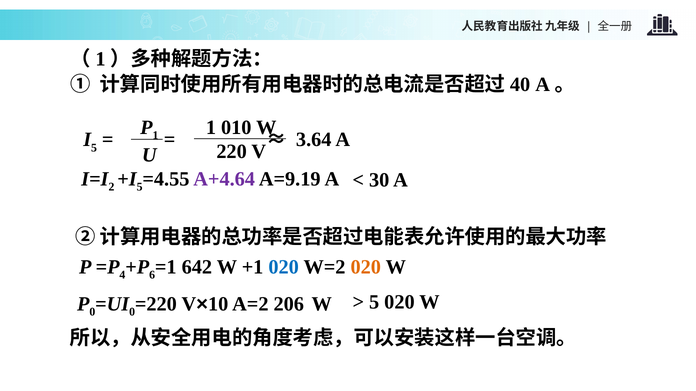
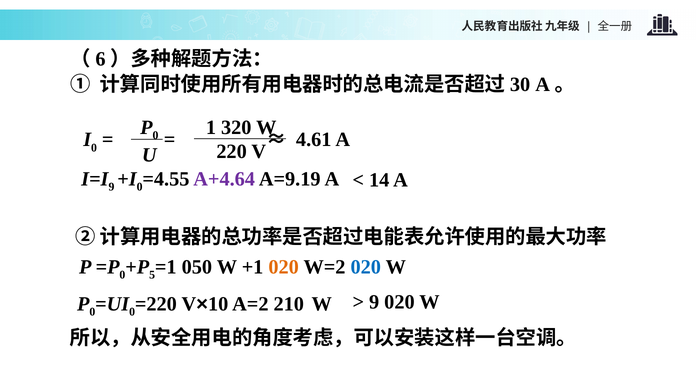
1: 1 -> 6 (101, 59)
40: 40 -> 30 (520, 84)
1: 1 -> 0 (155, 136)
010: 010 -> 320 (236, 128)
5: 5 -> 0 (94, 148)
3.64: 3.64 -> 4.61 (314, 140)
2: 2 -> 9 (111, 187)
5: 5 -> 0 (140, 187)
30: 30 -> 14 (379, 180)
4: 4 -> 0 (122, 275)
6: 6 -> 5 (152, 275)
642: 642 -> 050 (197, 267)
020 colour: blue -> orange (284, 267)
020 colour: orange -> blue (366, 267)
5: 5 -> 9 (374, 303)
206: 206 -> 210 (289, 304)
